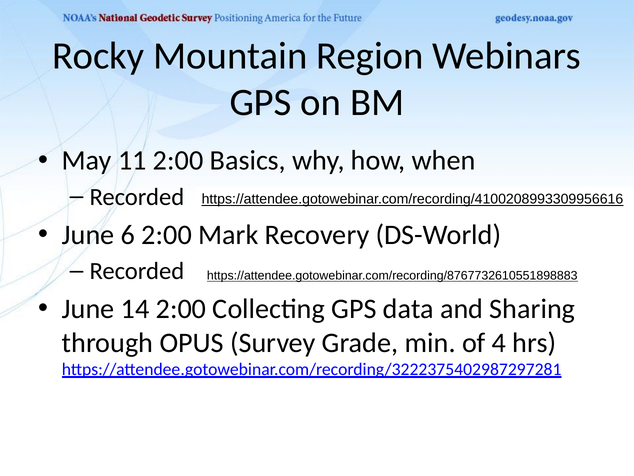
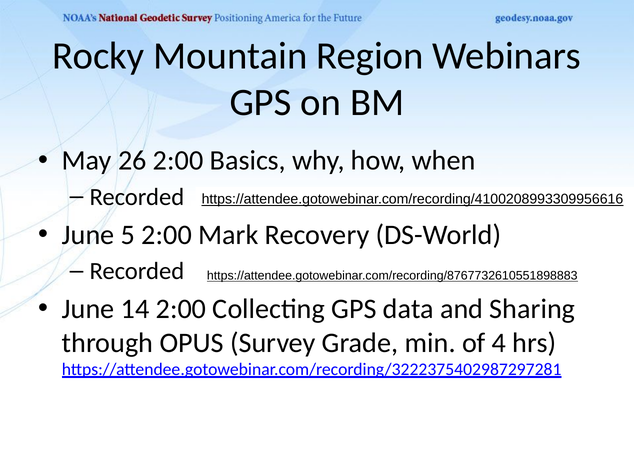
11: 11 -> 26 (132, 161)
6: 6 -> 5 (128, 235)
